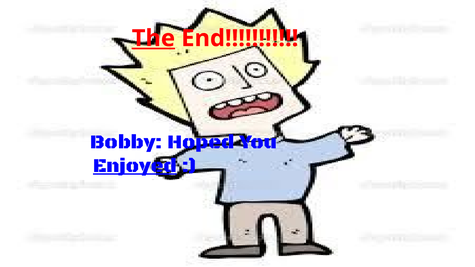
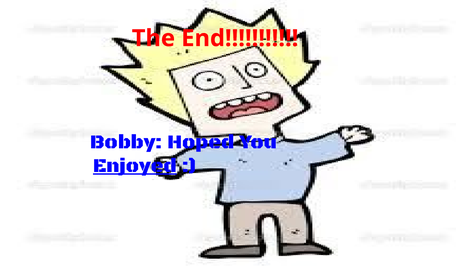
The underline: present -> none (153, 38)
